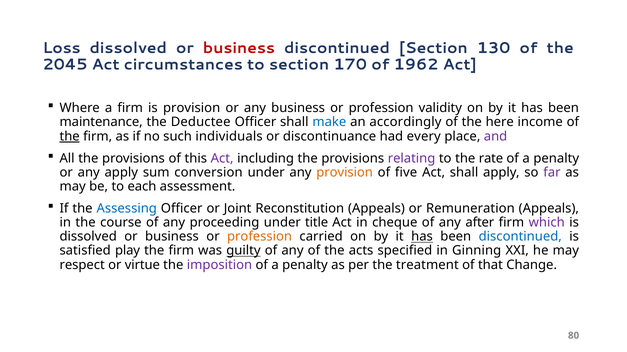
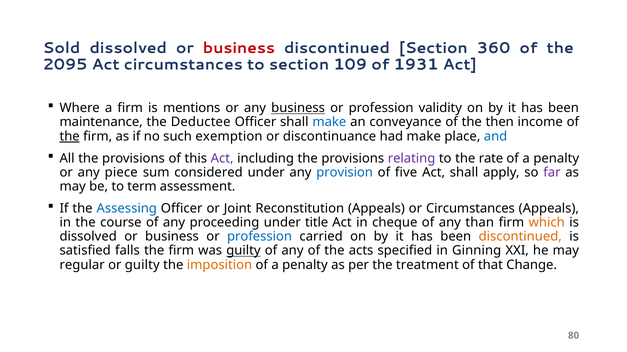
Loss: Loss -> Sold (61, 48)
130: 130 -> 360 (494, 48)
2045: 2045 -> 2095 (65, 65)
170: 170 -> 109 (350, 65)
1962: 1962 -> 1931 (416, 65)
is provision: provision -> mentions (192, 108)
business underline: none -> present (298, 108)
accordingly: accordingly -> conveyance (406, 122)
here: here -> then (500, 122)
individuals: individuals -> exemption (229, 137)
had every: every -> make (424, 137)
and colour: purple -> blue (496, 137)
any apply: apply -> piece (121, 173)
conversion: conversion -> considered (209, 173)
provision colour: orange -> blue (345, 173)
each: each -> term (142, 187)
or Remuneration: Remuneration -> Circumstances (470, 209)
after: after -> than (480, 223)
which colour: purple -> orange (547, 223)
profession colour: orange -> blue (260, 237)
has underline: present -> none (422, 237)
discontinued colour: blue -> orange (520, 237)
play: play -> falls (127, 251)
respect: respect -> regular (82, 265)
or virtue: virtue -> guilty (142, 265)
imposition colour: purple -> orange (220, 265)
